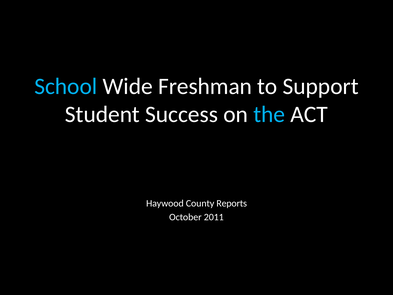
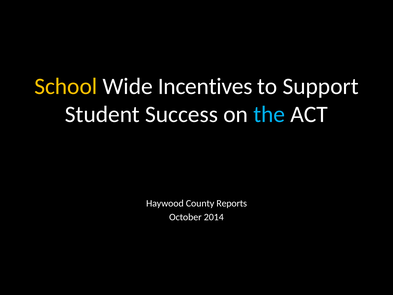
School colour: light blue -> yellow (66, 86)
Freshman: Freshman -> Incentives (205, 86)
2011: 2011 -> 2014 (214, 217)
